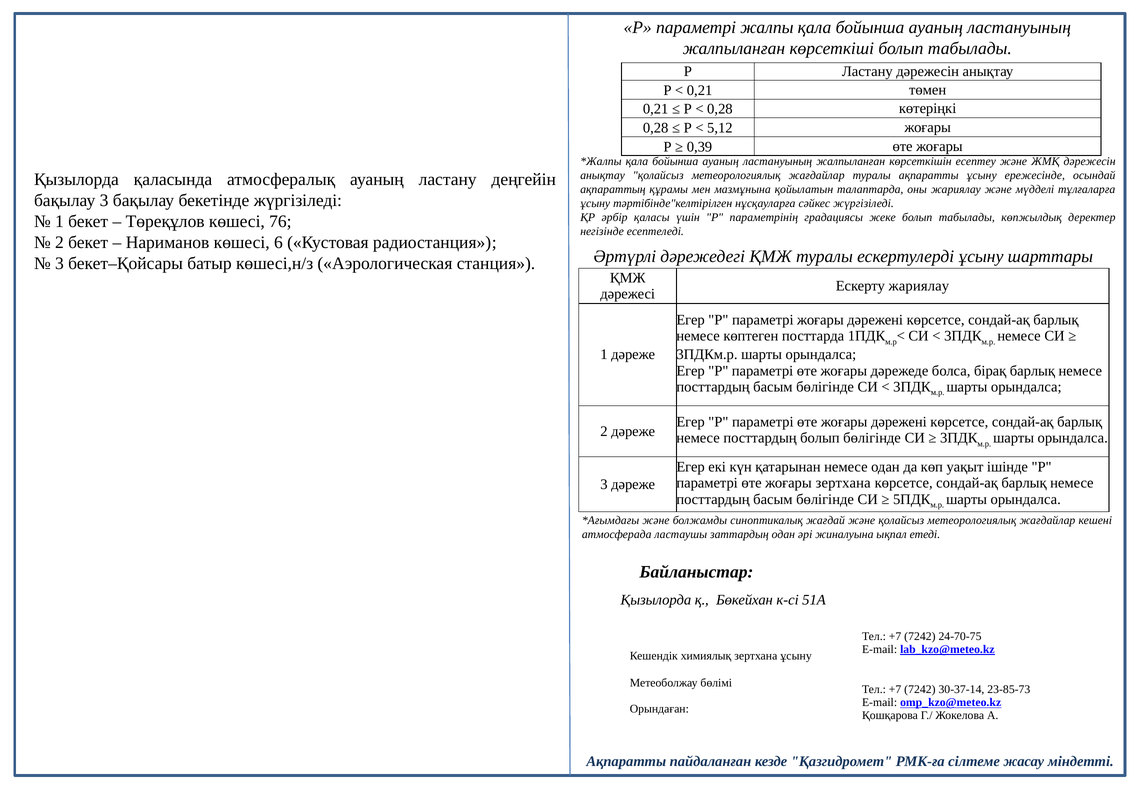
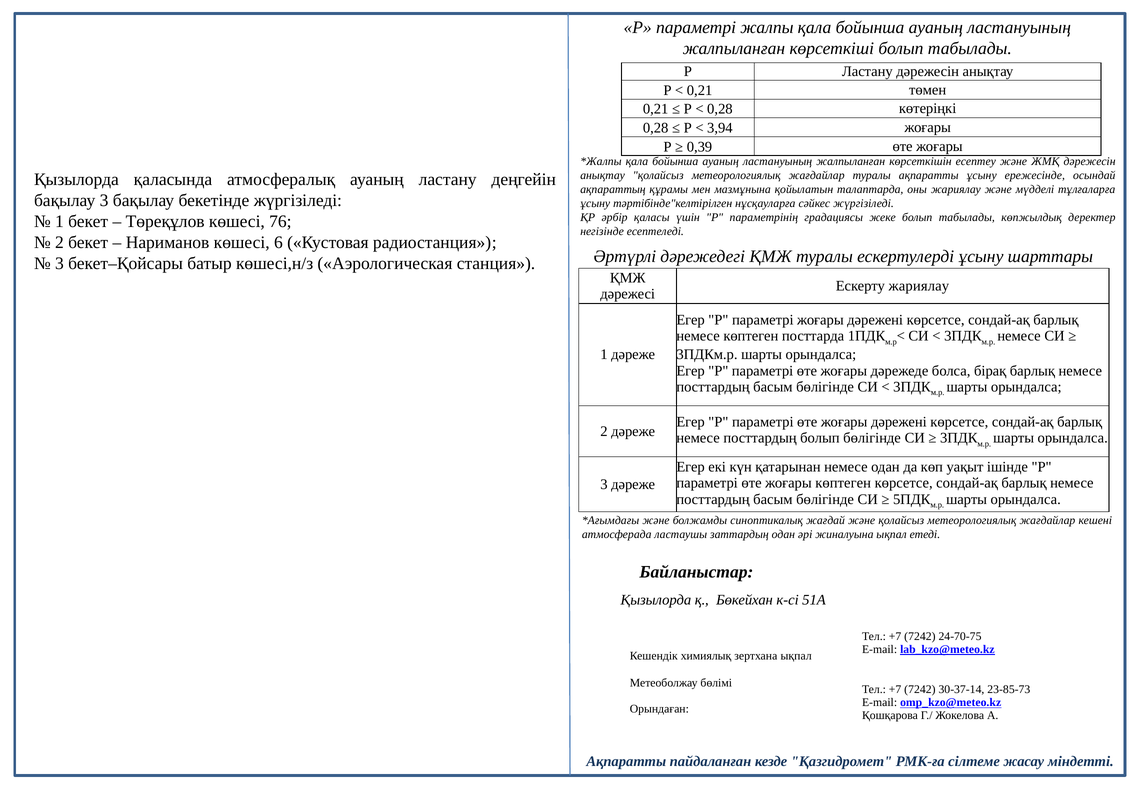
5,12: 5,12 -> 3,94 (720, 128)
жоғары зертхана: зертхана -> көптеген (843, 483)
зертхана ұсыну: ұсыну -> ықпал (796, 656)
